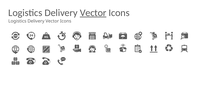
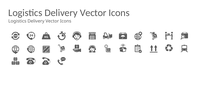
Vector underline: present -> none (93, 13)
